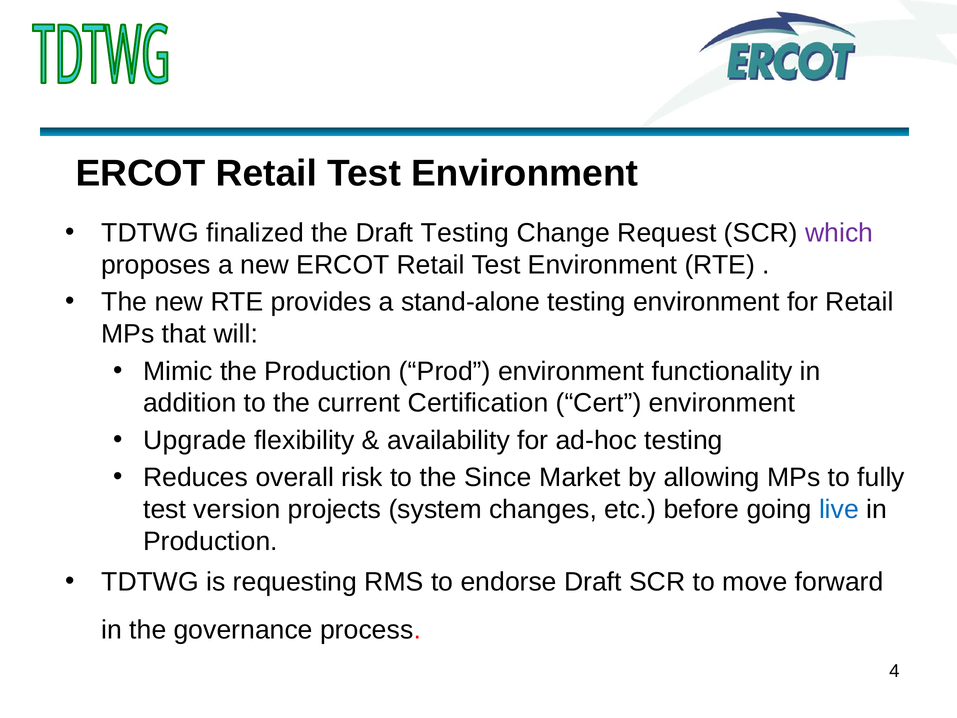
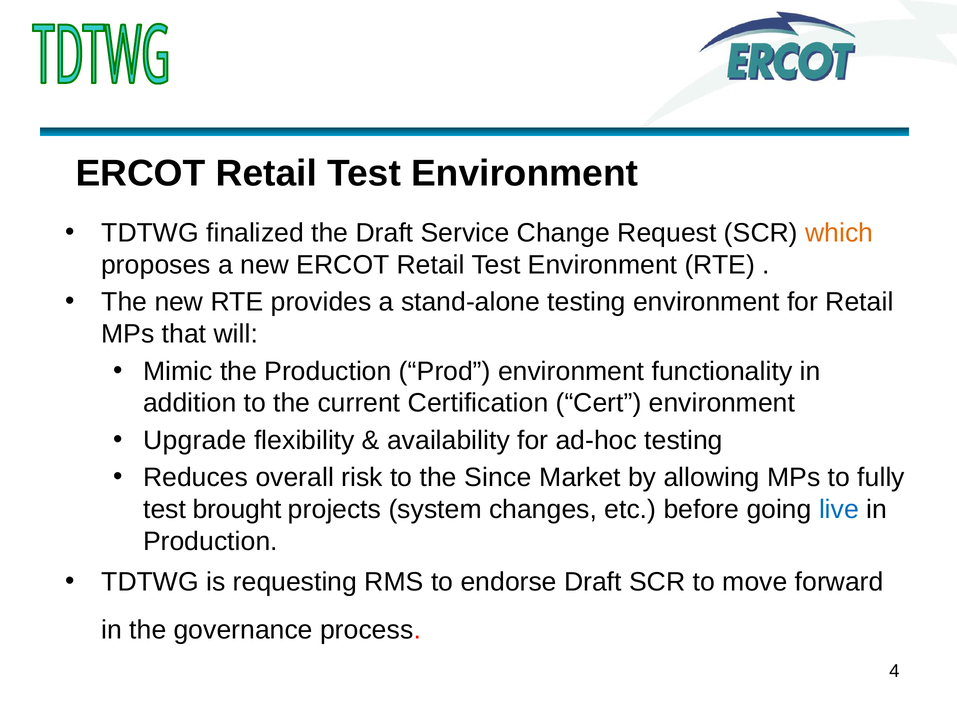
Draft Testing: Testing -> Service (465, 233)
which colour: purple -> orange (839, 233)
version: version -> brought (237, 509)
